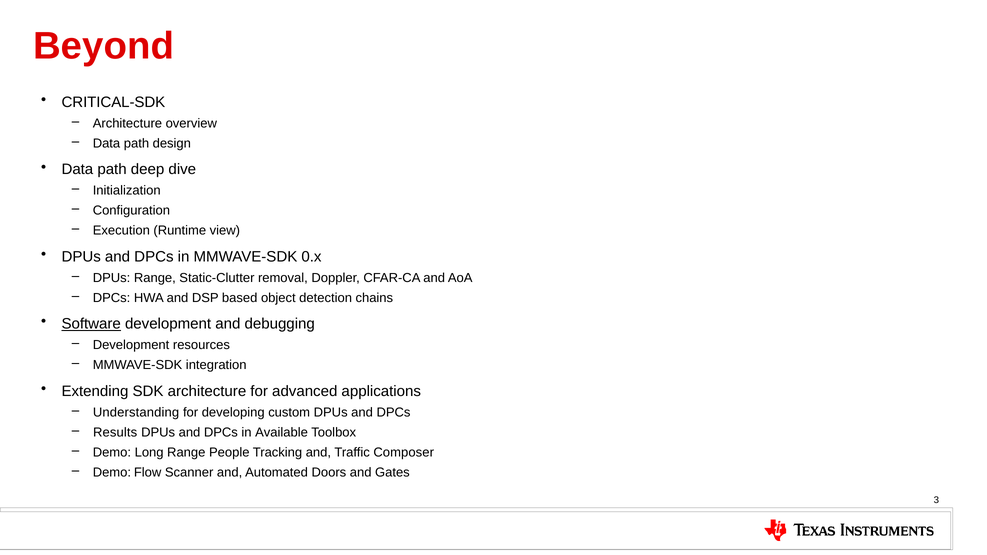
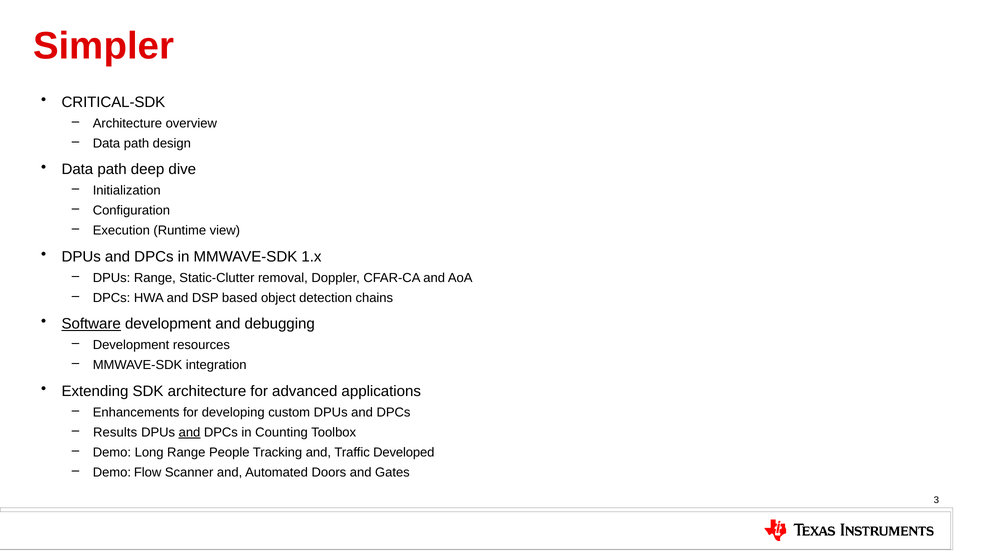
Beyond: Beyond -> Simpler (104, 46)
0.x: 0.x -> 1.x (311, 257)
Understanding: Understanding -> Enhancements (136, 413)
and underline: none -> present (190, 433)
Available: Available -> Counting (282, 433)
Composer: Composer -> Developed (404, 453)
